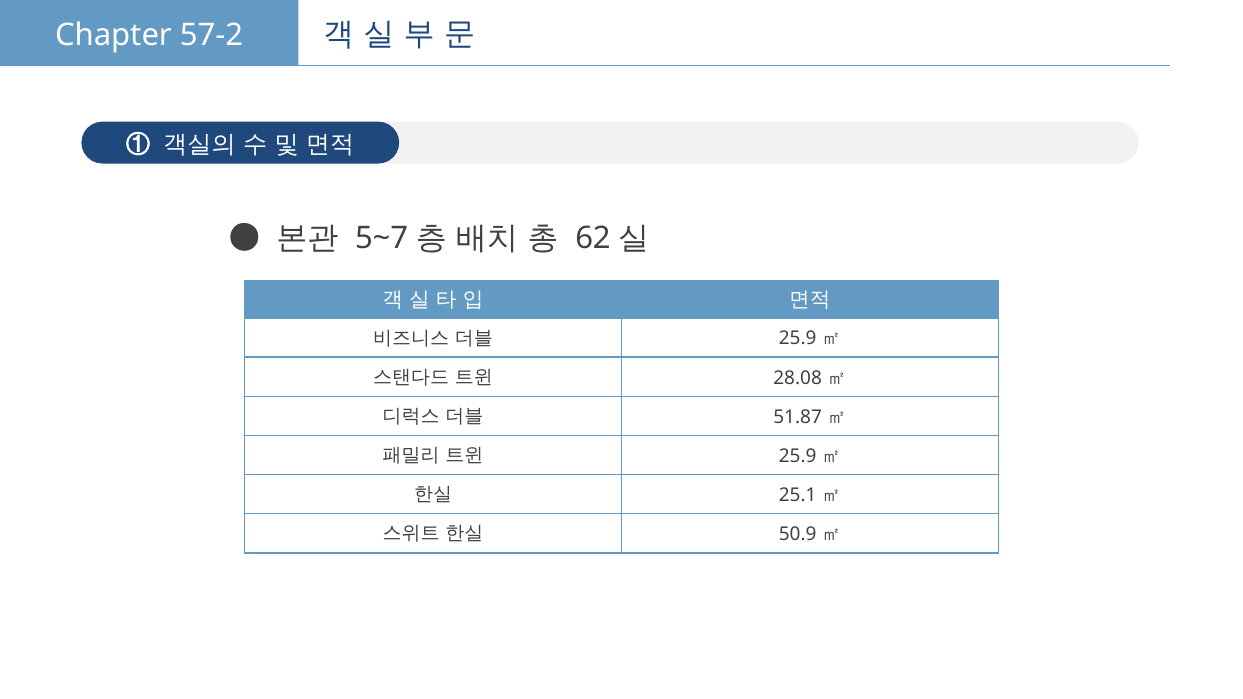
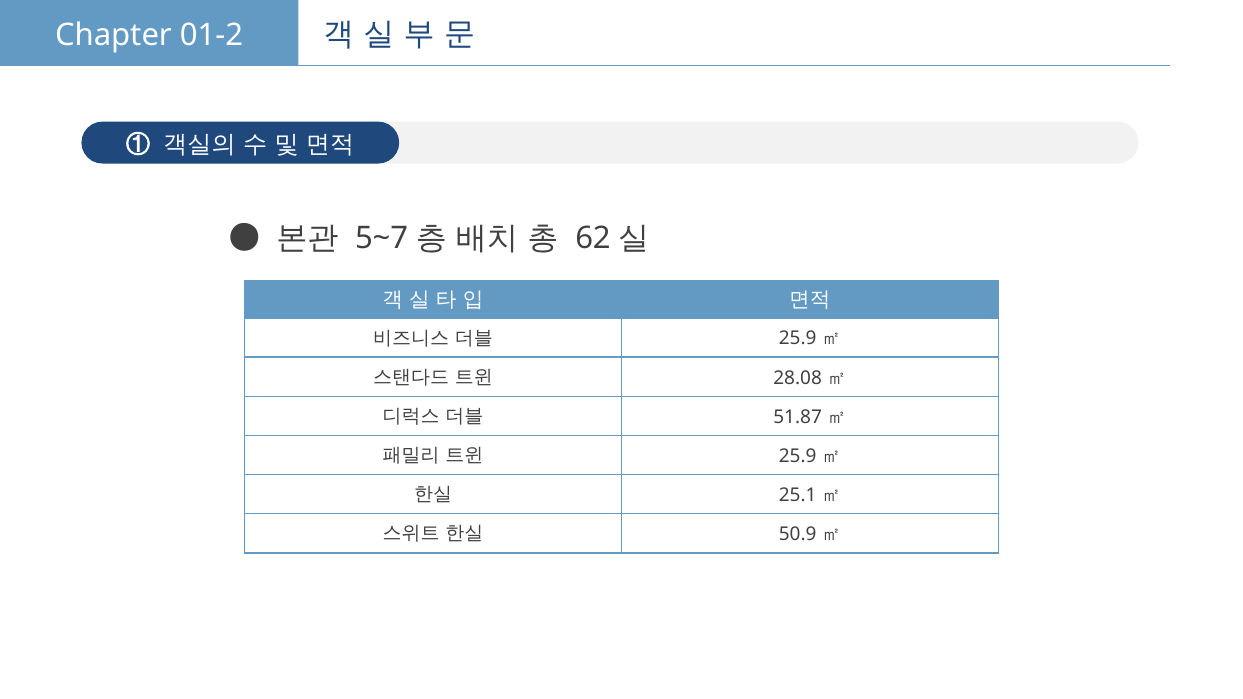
57-2: 57-2 -> 01-2 (212, 35)
